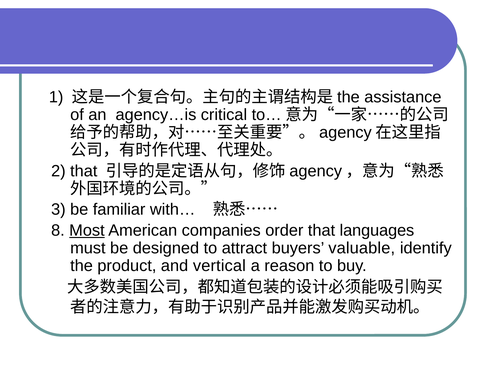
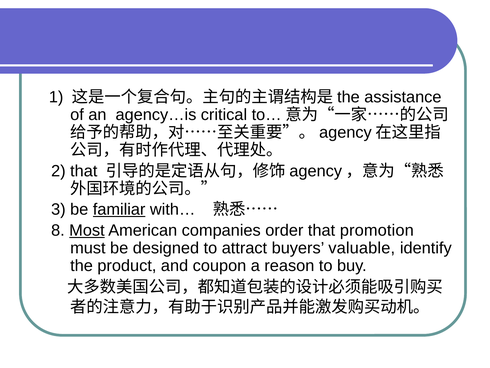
familiar underline: none -> present (119, 209)
languages: languages -> promotion (377, 230)
vertical: vertical -> coupon (219, 265)
